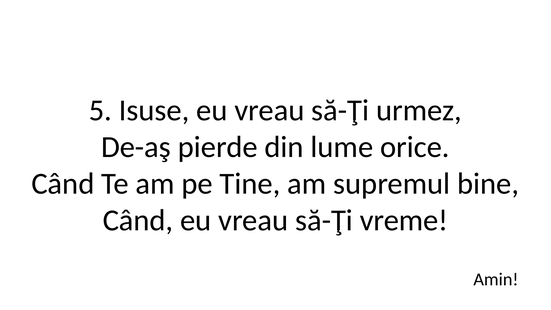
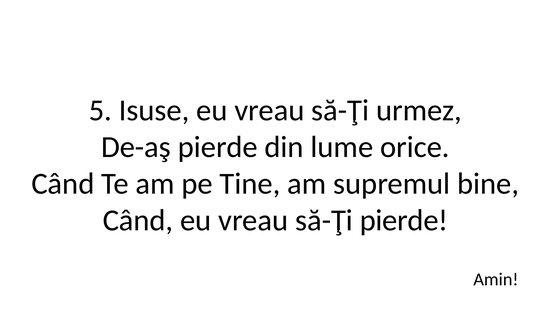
să-Ţi vreme: vreme -> pierde (404, 220)
